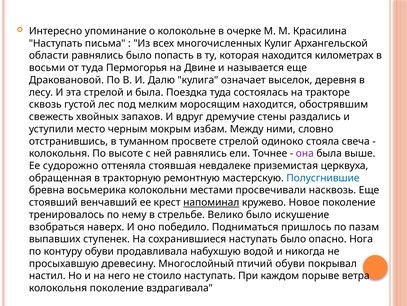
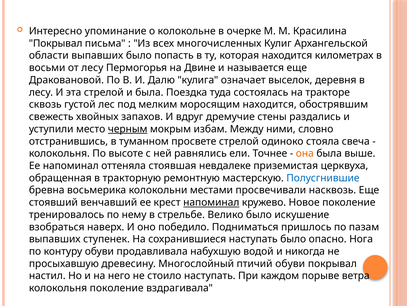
Наступать: Наступать -> Покрывал (56, 43)
области равнялись: равнялись -> выпавших (97, 55)
от туда: туда -> лесу (92, 68)
черным underline: none -> present (128, 129)
она colour: purple -> orange (305, 153)
Ее судорожно: судорожно -> напоминал (71, 165)
